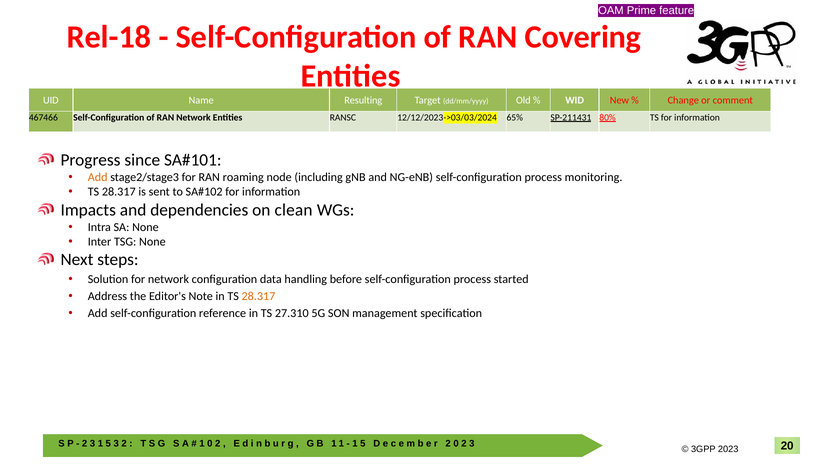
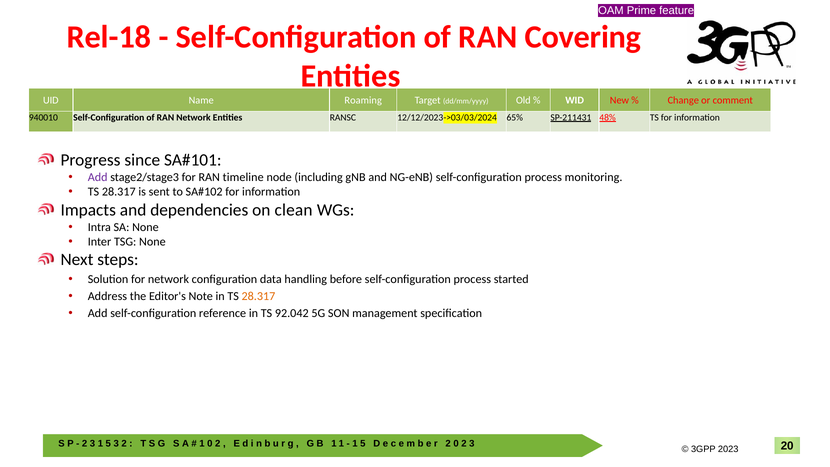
Resulting: Resulting -> Roaming (363, 100)
467466: 467466 -> 940010 (43, 117)
80%: 80% -> 48% (608, 117)
Add colour: orange -> purple (98, 177)
roaming: roaming -> timeline (243, 177)
27.310: 27.310 -> 92.042 (292, 313)
